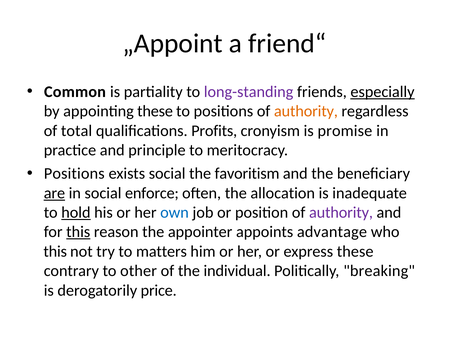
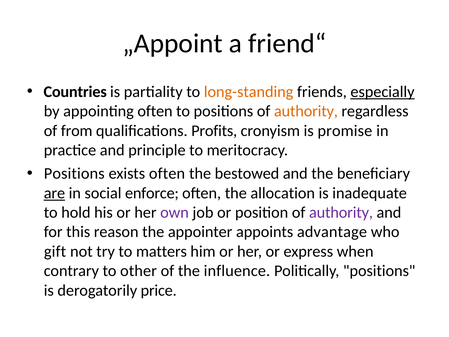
Common: Common -> Countries (75, 92)
long-standing colour: purple -> orange (249, 92)
appointing these: these -> often (155, 111)
total: total -> from (77, 131)
exists social: social -> often (167, 173)
favoritism: favoritism -> bestowed (247, 173)
hold underline: present -> none (76, 212)
own colour: blue -> purple (174, 212)
this underline: present -> none (78, 232)
this: this -> gift (55, 251)
express these: these -> when (355, 251)
individual: individual -> influence (237, 271)
Politically breaking: breaking -> positions (379, 271)
